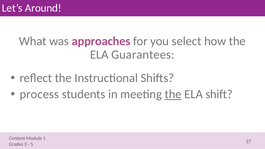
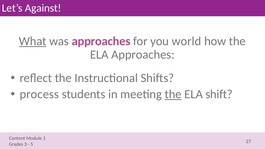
Around: Around -> Against (43, 8)
What underline: none -> present (33, 41)
select: select -> world (186, 41)
ELA Guarantees: Guarantees -> Approaches (143, 55)
